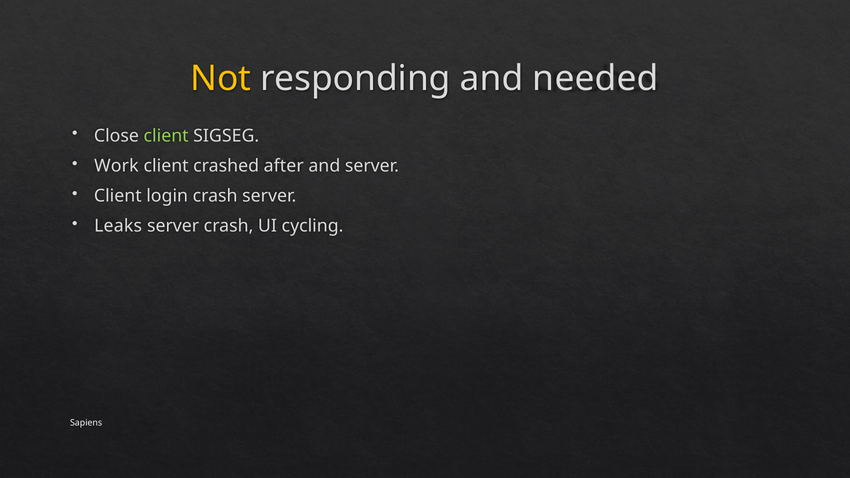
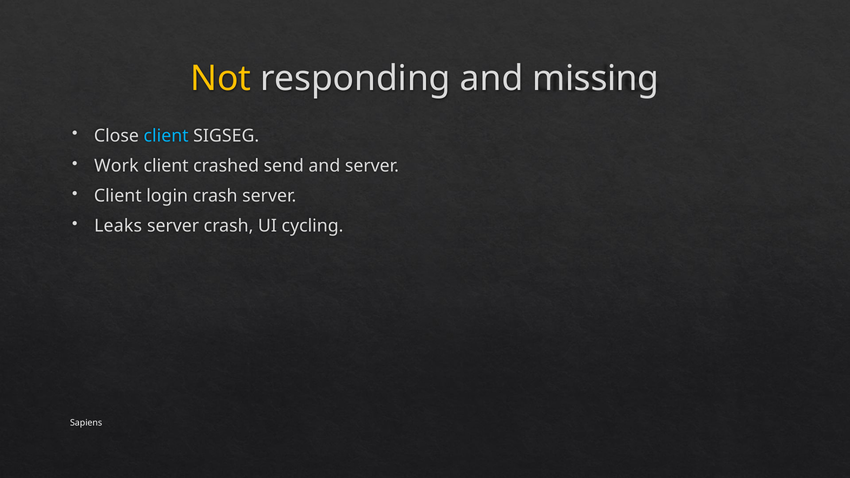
needed: needed -> missing (596, 79)
client colour: light green -> light blue (166, 136)
after: after -> send (284, 166)
